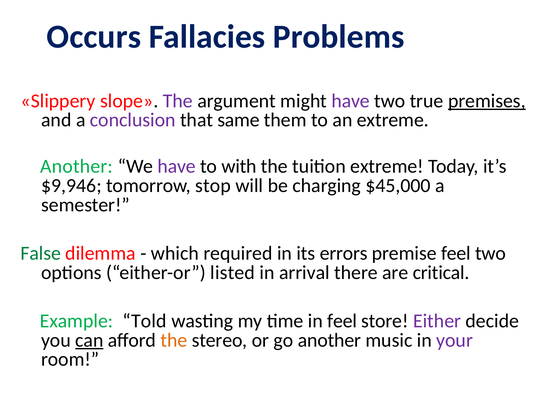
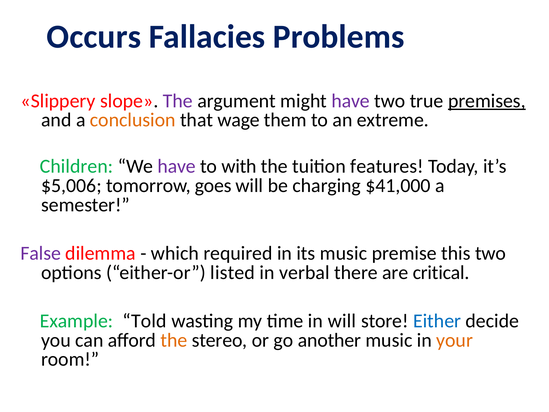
conclusion colour: purple -> orange (133, 120)
same: same -> wage (239, 120)
Another: Another -> Children (77, 166)
tuition extreme: extreme -> features (387, 166)
$9,946: $9,946 -> $5,006 (71, 185)
stop: stop -> goes (213, 185)
$45,000: $45,000 -> $41,000 (398, 185)
False colour: green -> purple (41, 253)
its errors: errors -> music (344, 253)
premise feel: feel -> this (456, 253)
arrival: arrival -> verbal (304, 272)
in feel: feel -> will (342, 321)
Either colour: purple -> blue (437, 321)
can underline: present -> none (89, 340)
your colour: purple -> orange (455, 340)
